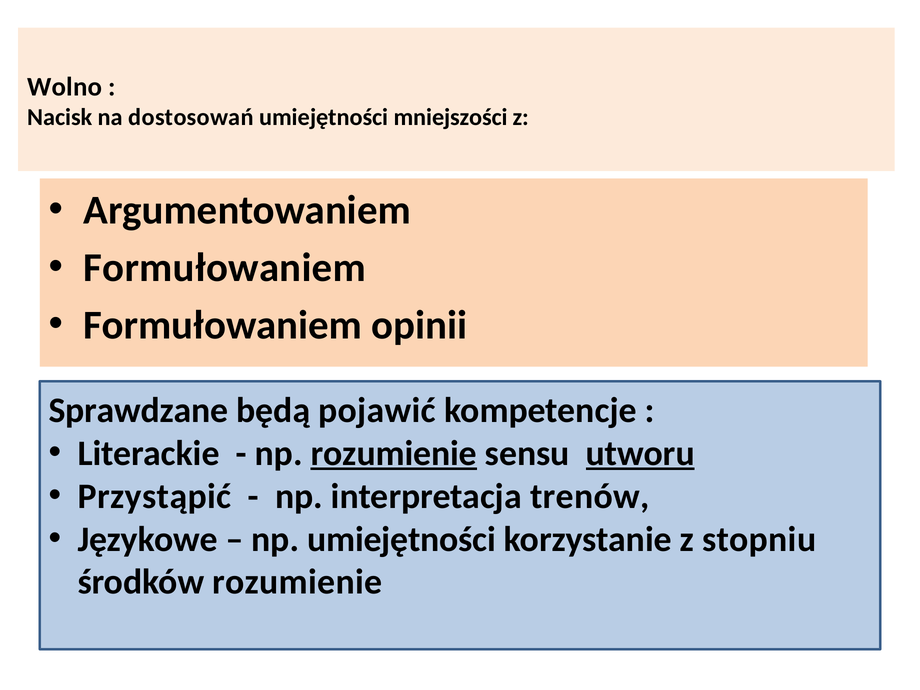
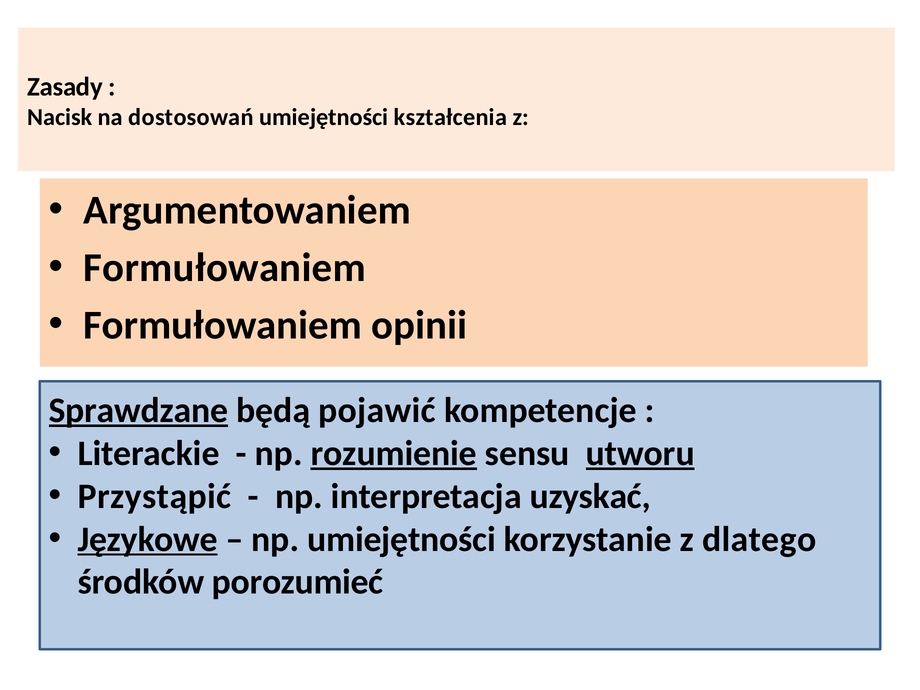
Wolno: Wolno -> Zasady (65, 87)
mniejszości: mniejszości -> kształcenia (450, 117)
Sprawdzane underline: none -> present (139, 410)
trenów: trenów -> uzyskać (590, 496)
Językowe underline: none -> present (148, 539)
stopniu: stopniu -> dlatego (759, 539)
środków rozumienie: rozumienie -> porozumieć (298, 582)
